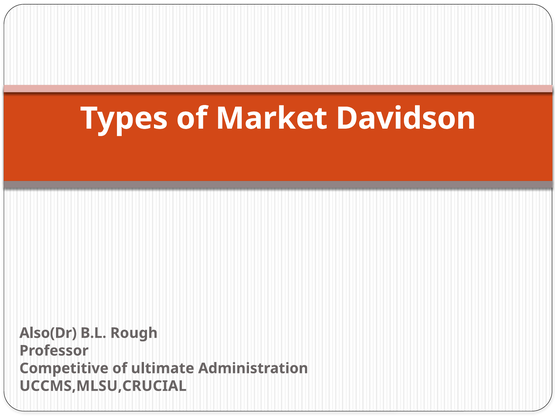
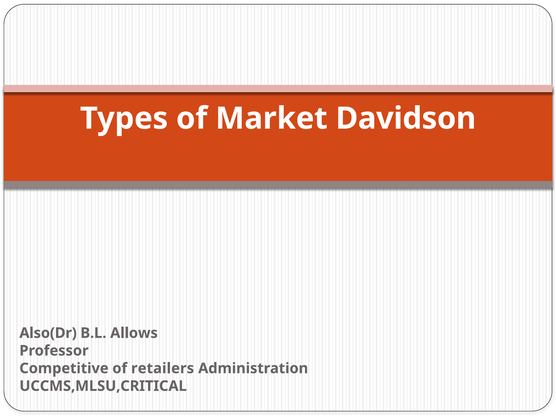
Rough: Rough -> Allows (134, 333)
ultimate: ultimate -> retailers (163, 368)
UCCMS,MLSU,CRUCIAL: UCCMS,MLSU,CRUCIAL -> UCCMS,MLSU,CRITICAL (103, 386)
